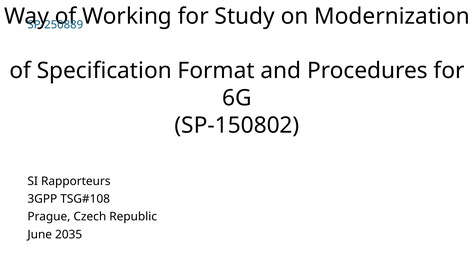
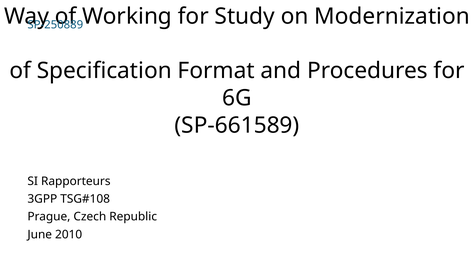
SP-150802: SP-150802 -> SP-661589 (237, 126)
2035: 2035 -> 2010 (69, 235)
